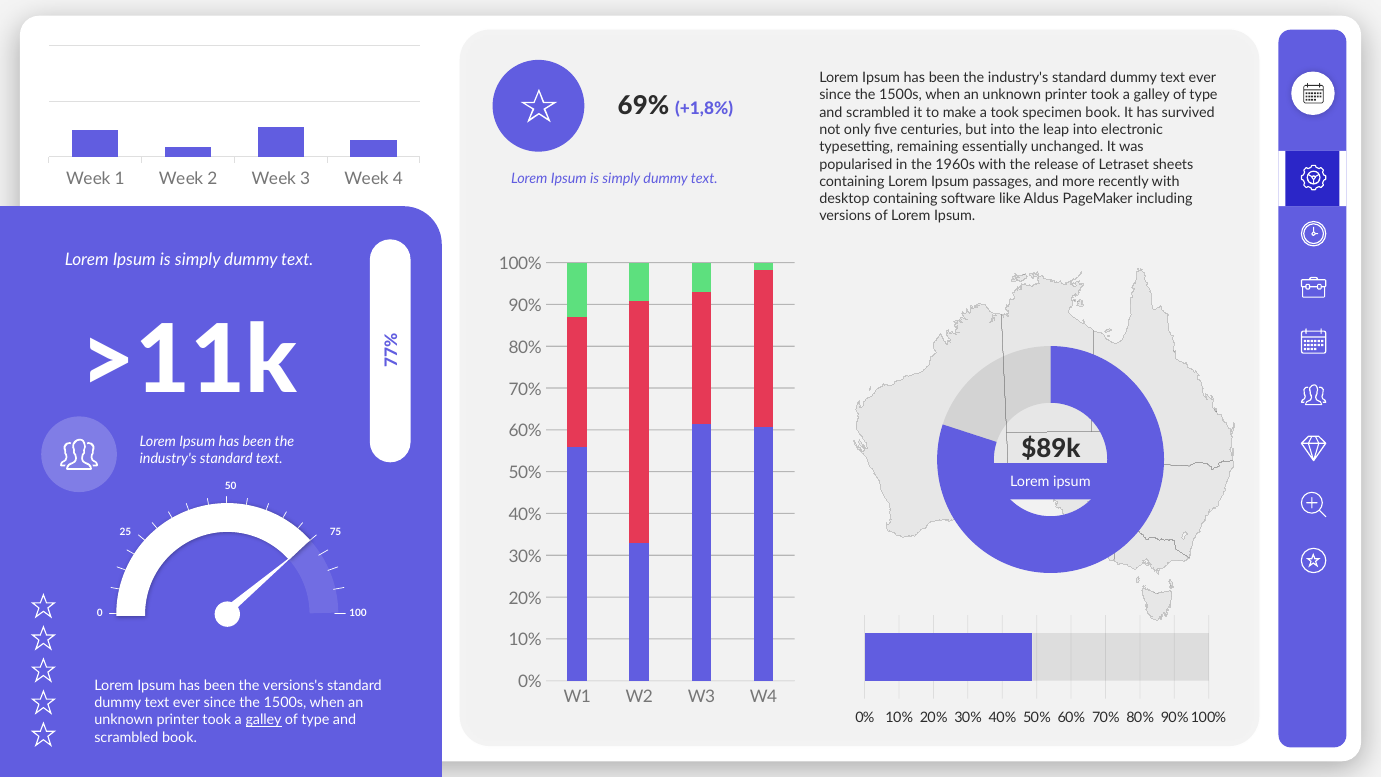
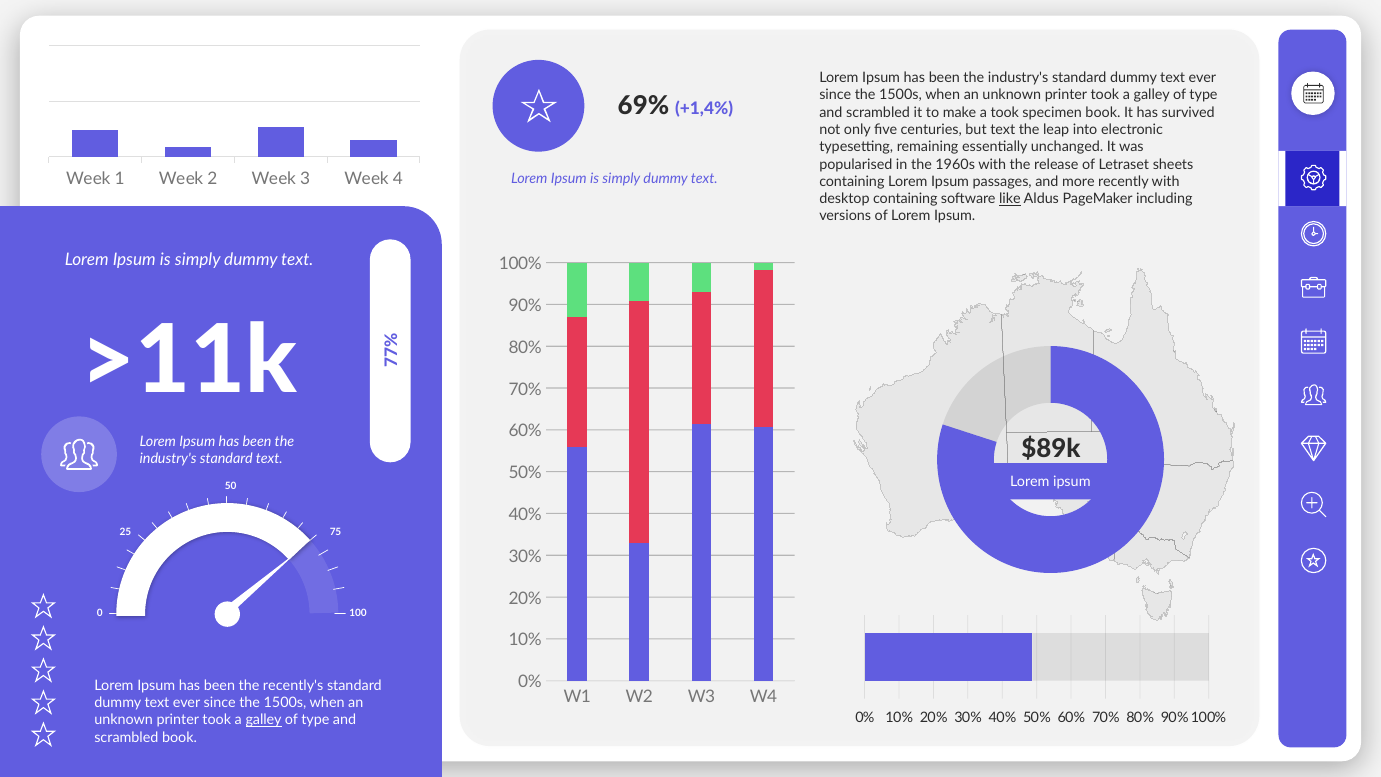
+1,8%: +1,8% -> +1,4% (704, 109)
but into: into -> text (1003, 130)
like underline: none -> present (1010, 199)
versions's: versions's -> recently's (293, 685)
